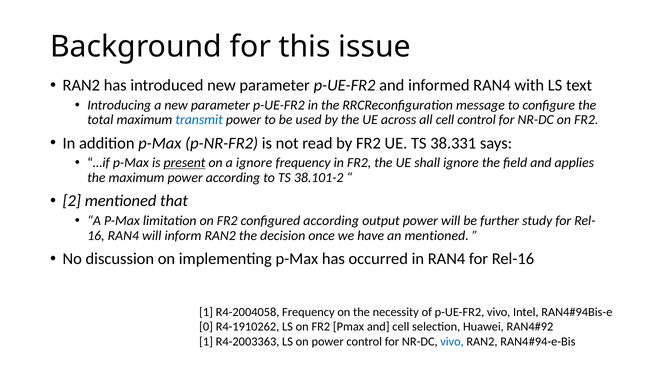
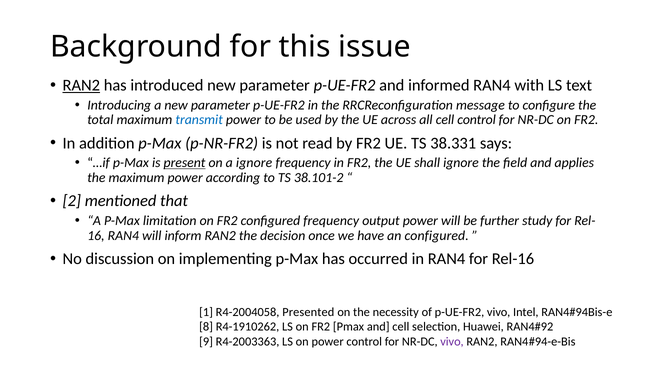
RAN2 underline: none -> present (81, 85)
configured according: according -> frequency (331, 221)
an mentioned: mentioned -> configured (437, 235)
R4-2004058 Frequency: Frequency -> Presented (308, 312)
0: 0 -> 8 (206, 326)
1: 1 -> 9 (206, 341)
vivo colour: blue -> purple (452, 341)
